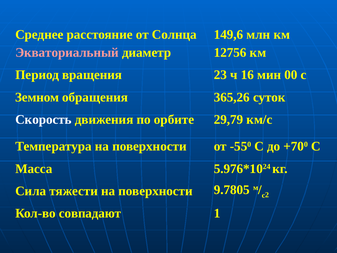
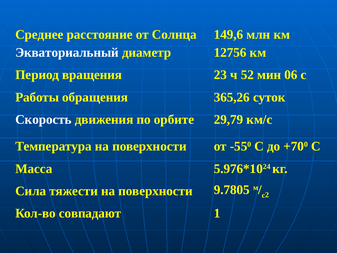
Экваториальный colour: pink -> white (67, 52)
16: 16 -> 52 (247, 75)
00: 00 -> 06 (291, 75)
Земном: Земном -> Работы (37, 97)
